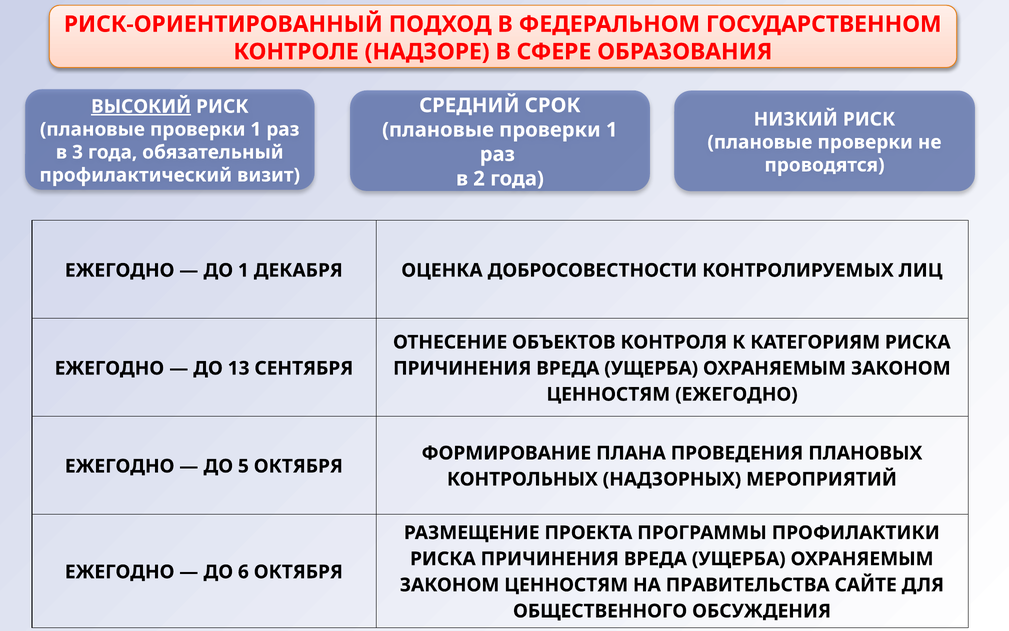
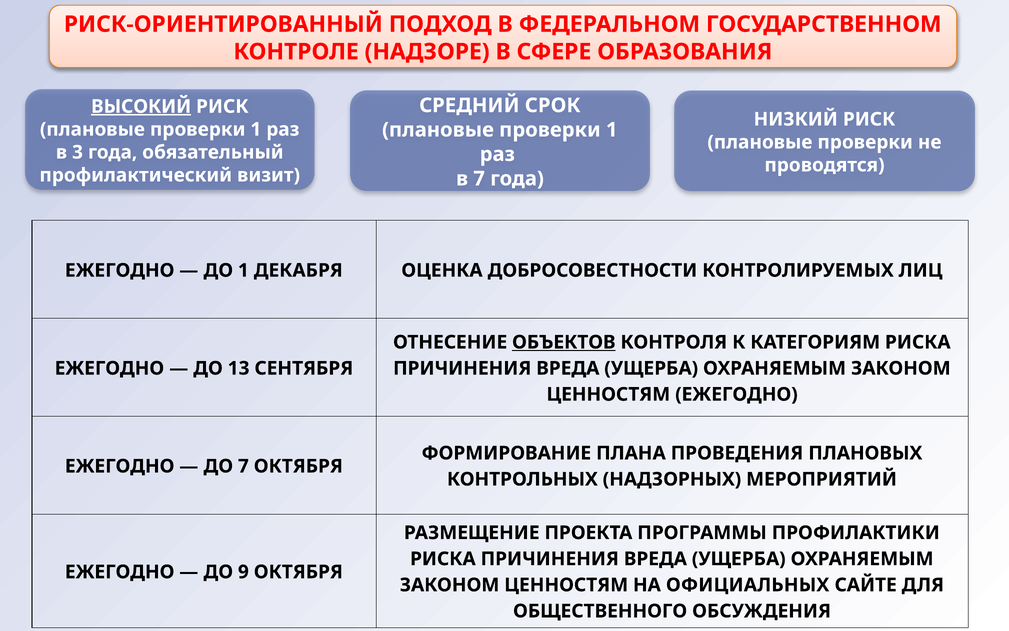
в 2: 2 -> 7 (479, 179)
ОБЪЕКТОВ underline: none -> present (564, 342)
ДО 5: 5 -> 7 (243, 466)
6: 6 -> 9 (243, 572)
ПРАВИТЕЛЬСТВА: ПРАВИТЕЛЬСТВА -> ОФИЦИАЛЬНЫХ (748, 585)
